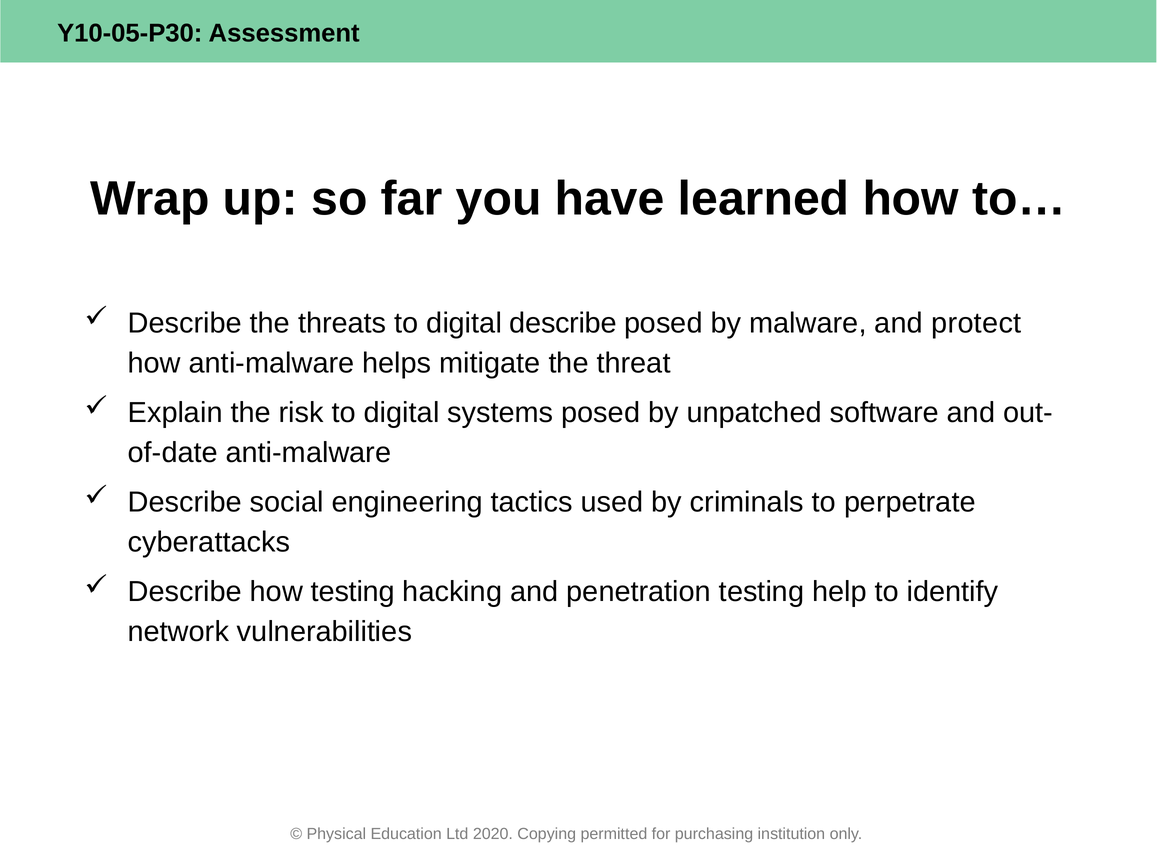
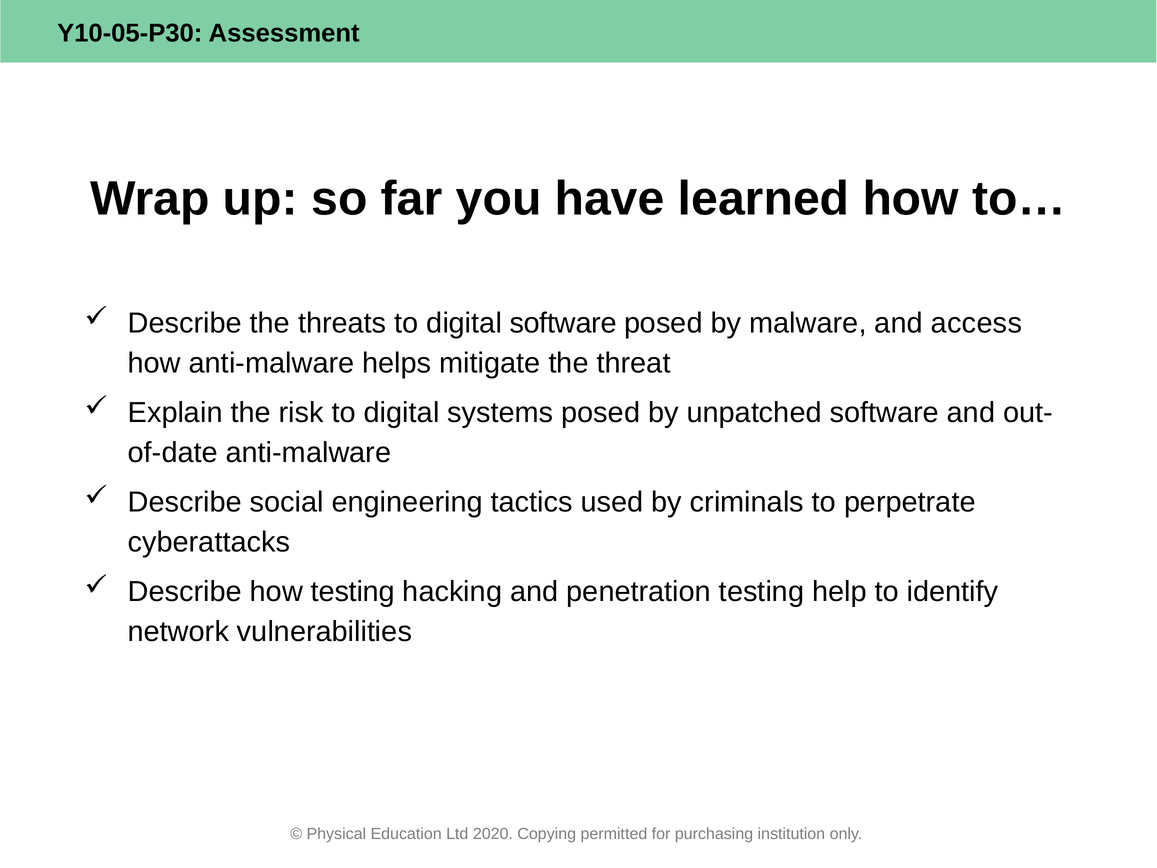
digital describe: describe -> software (563, 323)
protect: protect -> access (976, 323)
